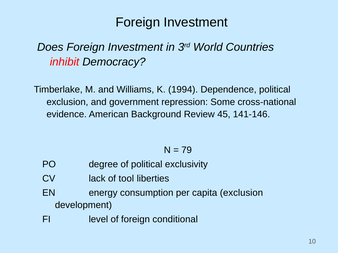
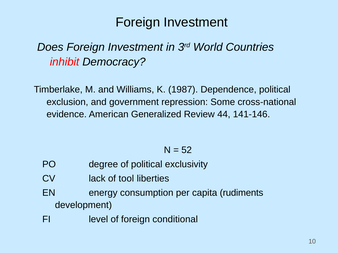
1994: 1994 -> 1987 (183, 90)
Background: Background -> Generalized (156, 115)
45: 45 -> 44 (224, 115)
79: 79 -> 52 (187, 150)
capita exclusion: exclusion -> rudiments (242, 193)
